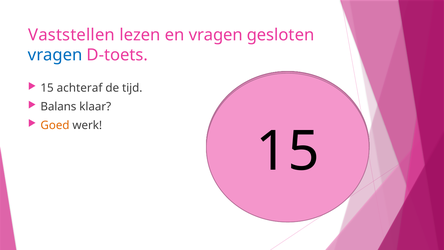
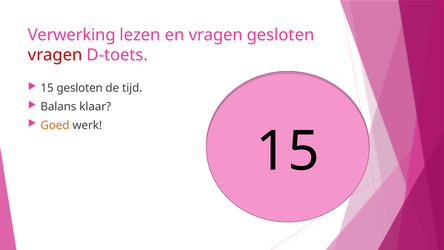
Vaststellen: Vaststellen -> Verwerking (72, 35)
vragen colour: blue -> red (55, 55)
15 achteraf: achteraf -> gesloten (80, 88)
